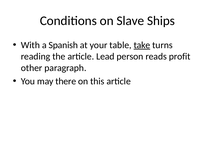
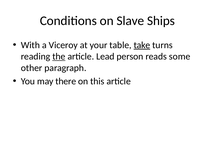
Spanish: Spanish -> Viceroy (63, 45)
the underline: none -> present (59, 57)
profit: profit -> some (180, 57)
